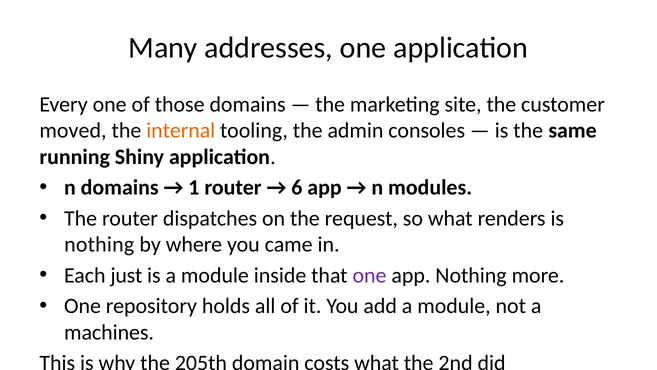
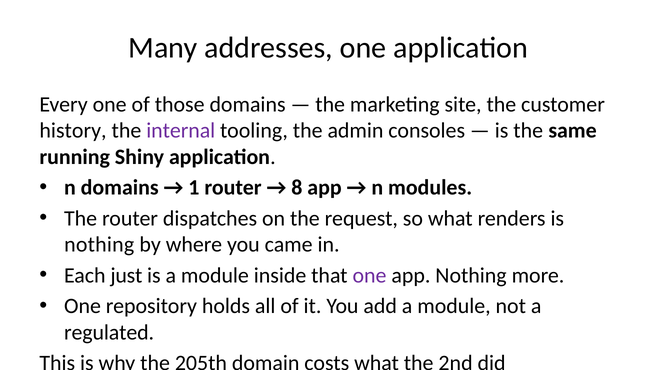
moved: moved -> history (73, 130)
internal colour: orange -> purple (181, 130)
6: 6 -> 8 (297, 187)
machines: machines -> regulated (109, 332)
